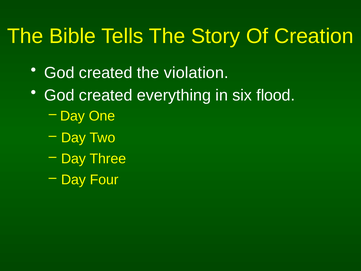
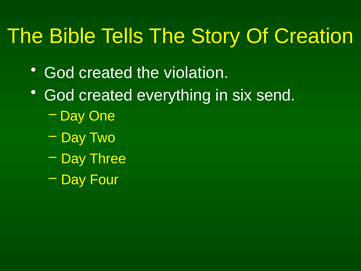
flood: flood -> send (276, 95)
